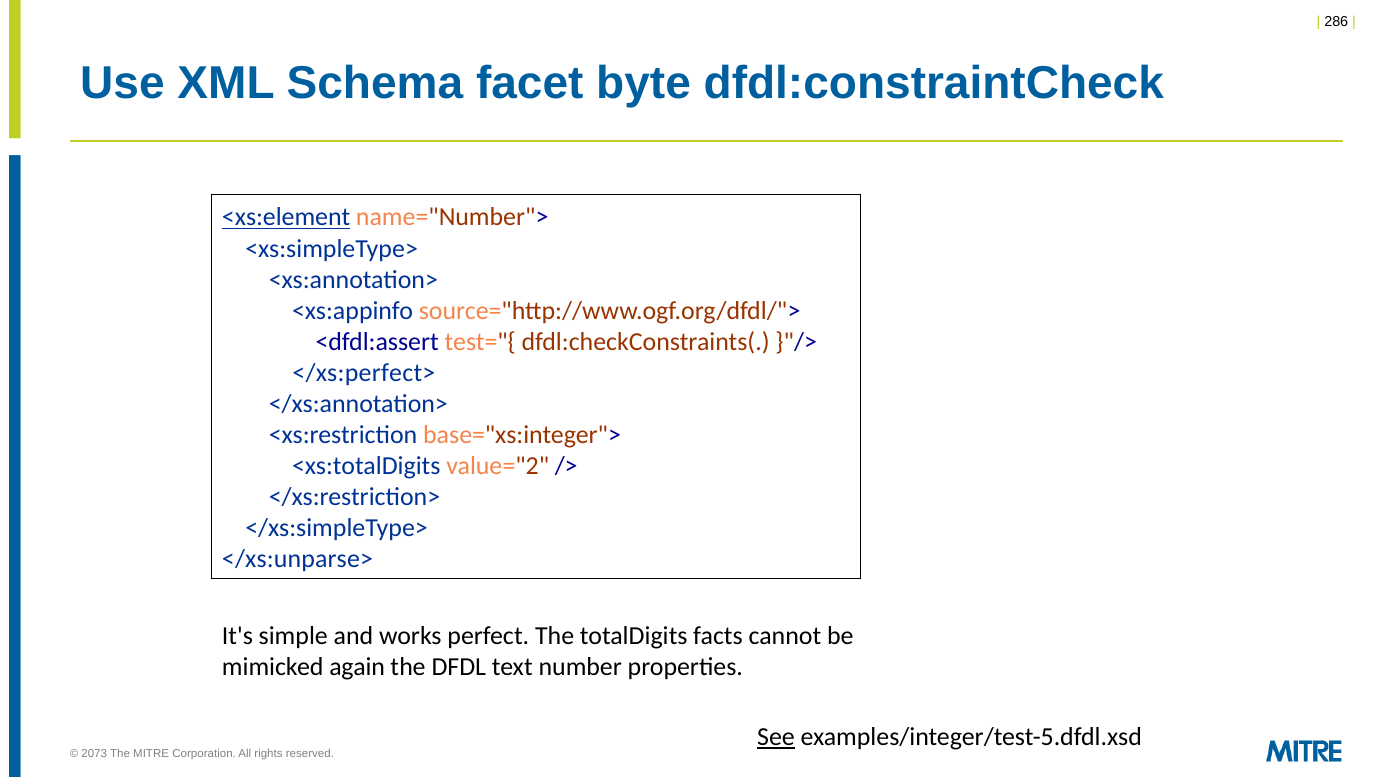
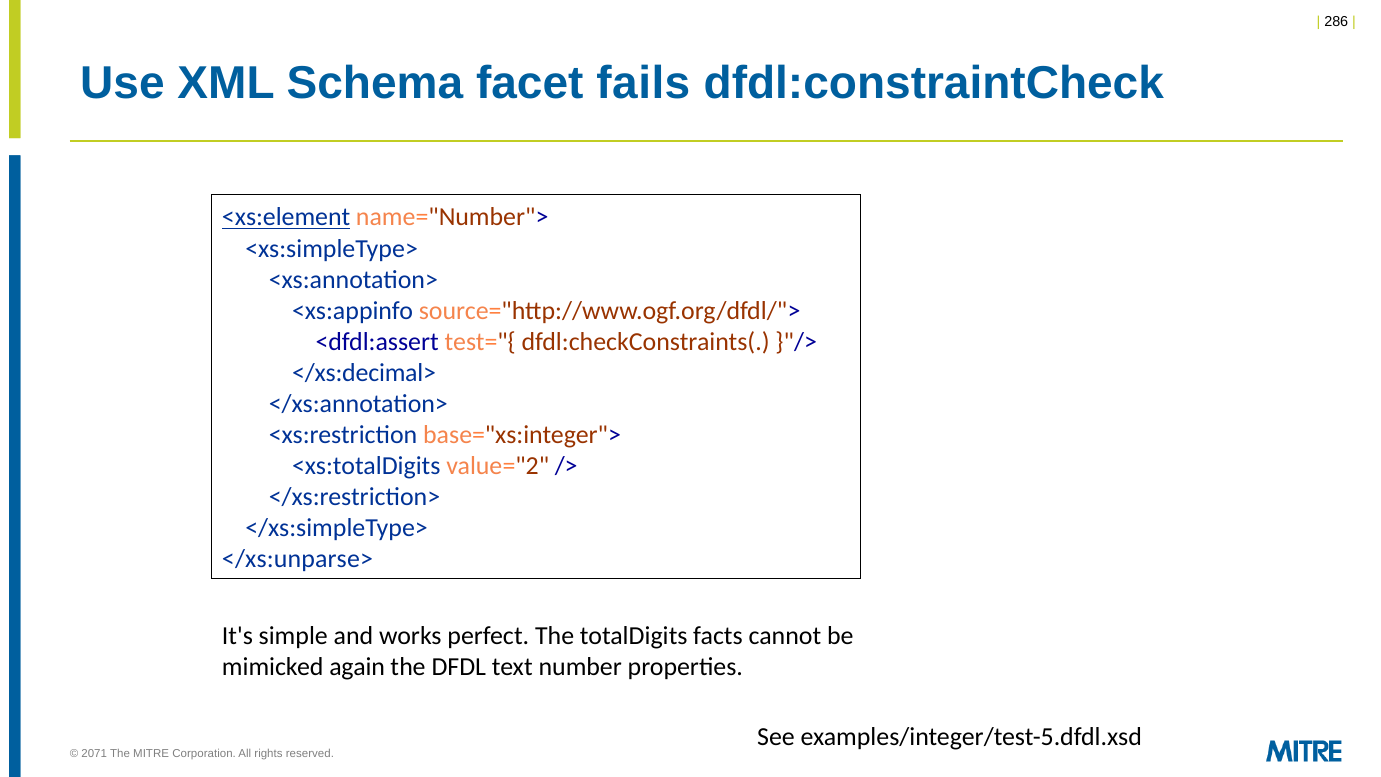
byte: byte -> fails (643, 84)
</xs:perfect>: </xs:perfect> -> </xs:decimal> (364, 373)
See underline: present -> none (776, 737)
2073: 2073 -> 2071 (94, 753)
